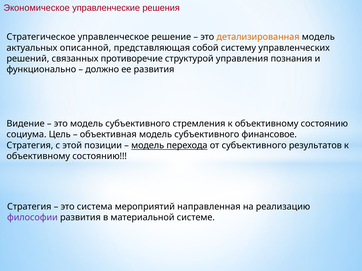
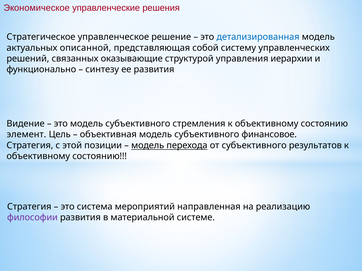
детализированная colour: orange -> blue (258, 37)
противоречие: противоречие -> оказывающие (132, 59)
познания: познания -> иерархии (291, 59)
должно: должно -> синтезу (102, 70)
социума: социума -> элемент (26, 135)
